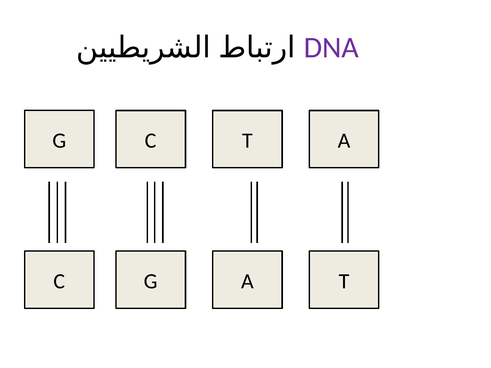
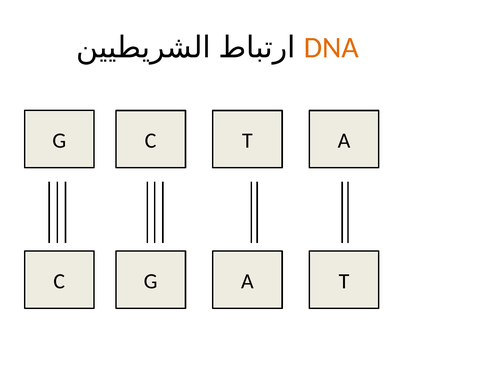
DNA colour: purple -> orange (331, 48)
